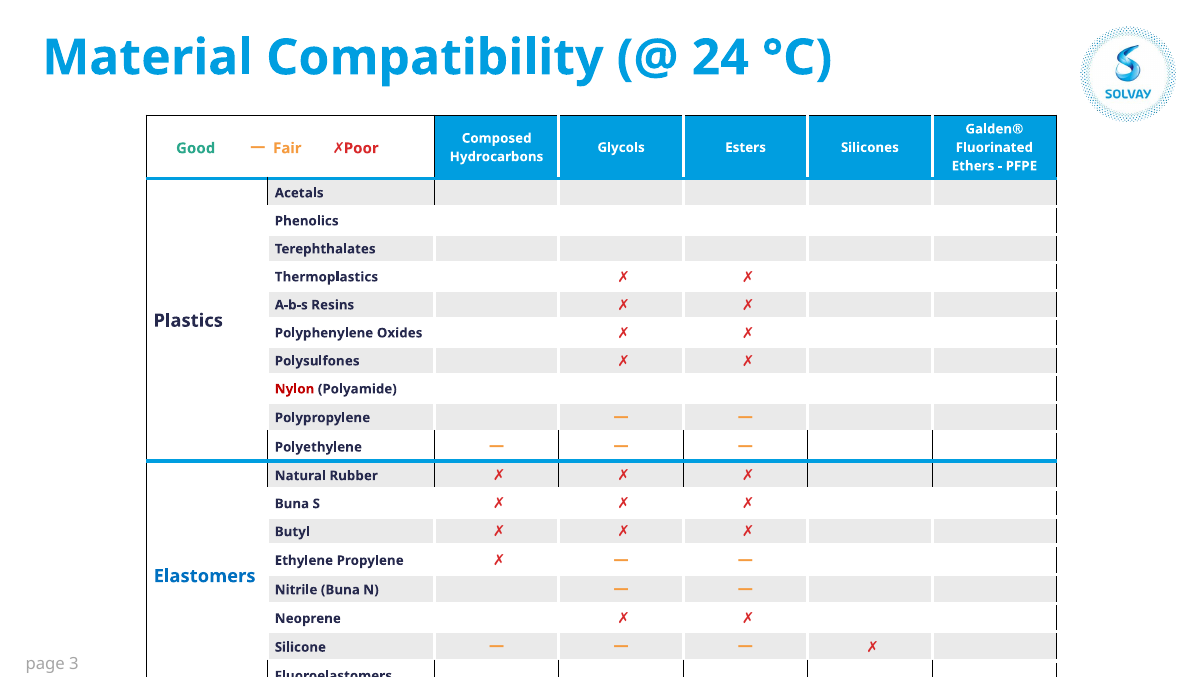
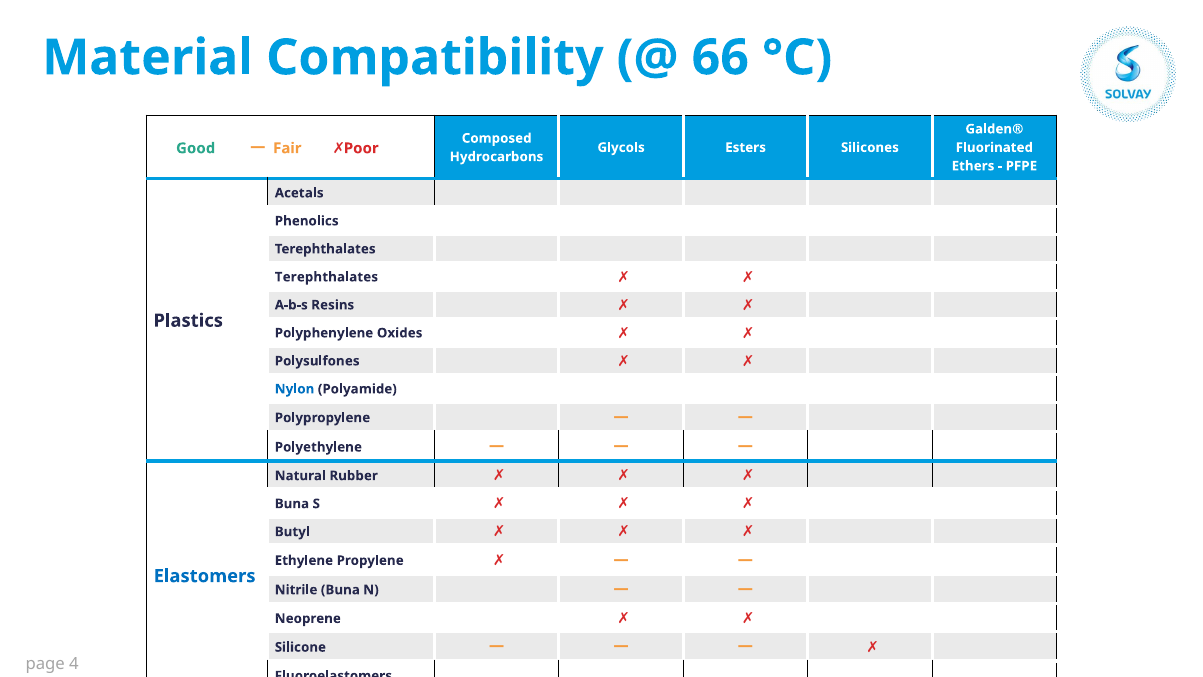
24: 24 -> 66 (720, 58)
Thermoplastics: Thermoplastics -> Terephthalates (326, 277)
Nylon colour: red -> blue (295, 389)
3: 3 -> 4 (74, 664)
